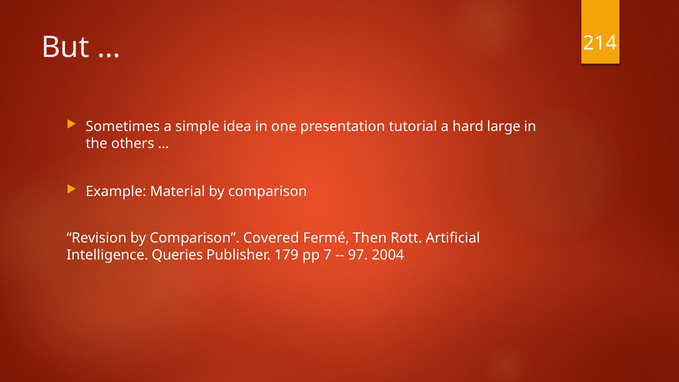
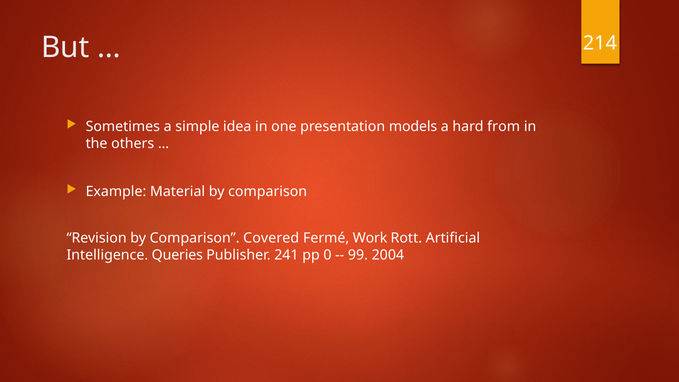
tutorial: tutorial -> models (413, 126)
large: large -> from (504, 126)
Then: Then -> Work (370, 238)
179: 179 -> 241 (286, 255)
7: 7 -> 0 (327, 255)
97: 97 -> 99 (358, 255)
